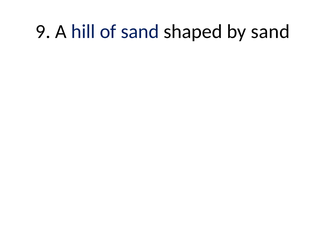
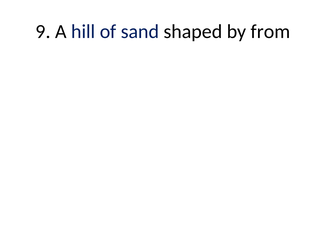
by sand: sand -> from (270, 32)
